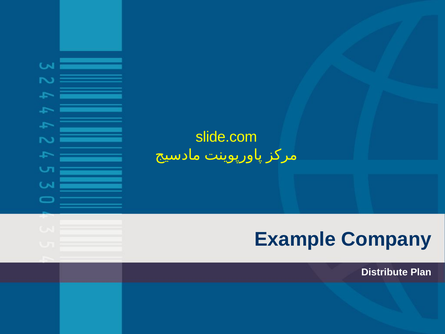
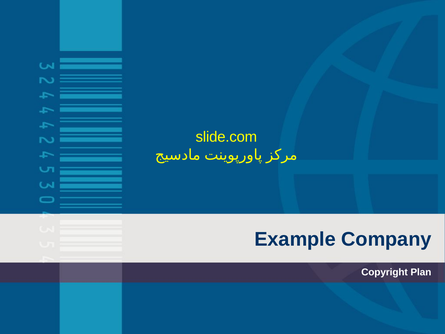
Distribute: Distribute -> Copyright (385, 272)
